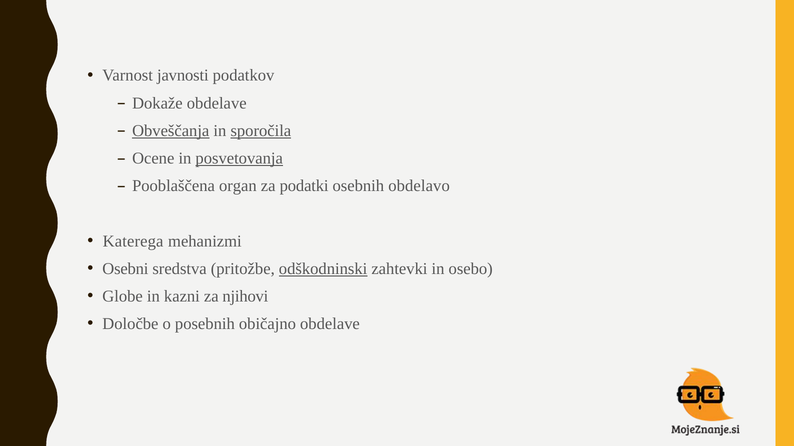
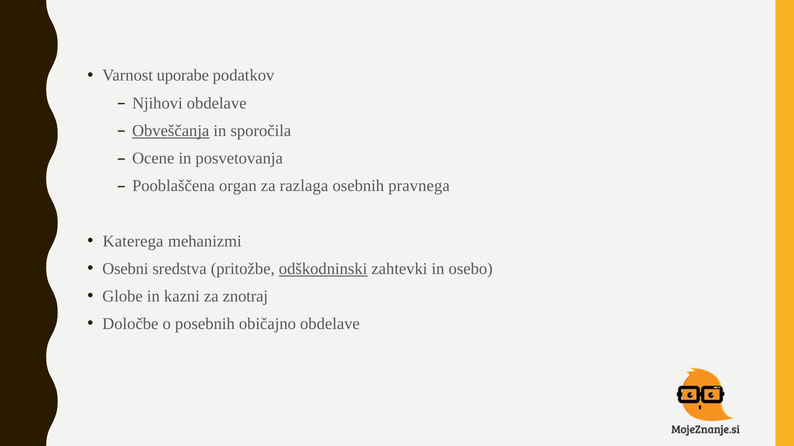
javnosti: javnosti -> uporabe (183, 76)
Dokaže: Dokaže -> Njihovi (157, 103)
sporočila underline: present -> none (261, 131)
posvetovanja underline: present -> none (239, 159)
podatki: podatki -> razlaga (304, 186)
obdelavo: obdelavo -> pravnega (419, 186)
njihovi: njihovi -> znotraj (245, 297)
